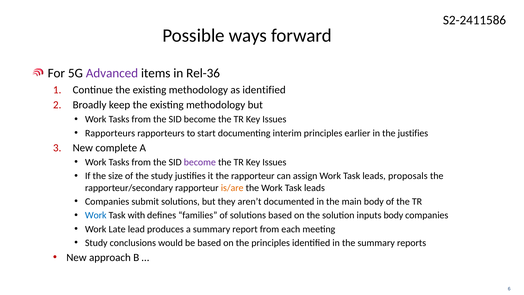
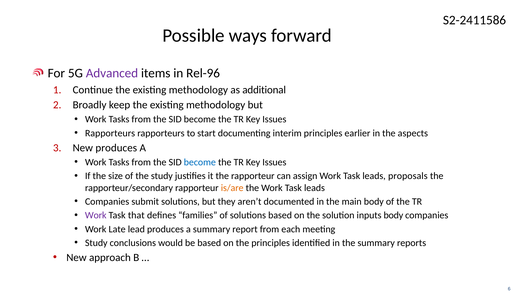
Rel-36: Rel-36 -> Rel-96 (203, 73)
as identified: identified -> additional (264, 90)
the justifies: justifies -> aspects (413, 133)
New complete: complete -> produces (116, 148)
become colour: purple -> blue (200, 162)
Work colour: blue -> purple (96, 215)
with: with -> that (136, 215)
